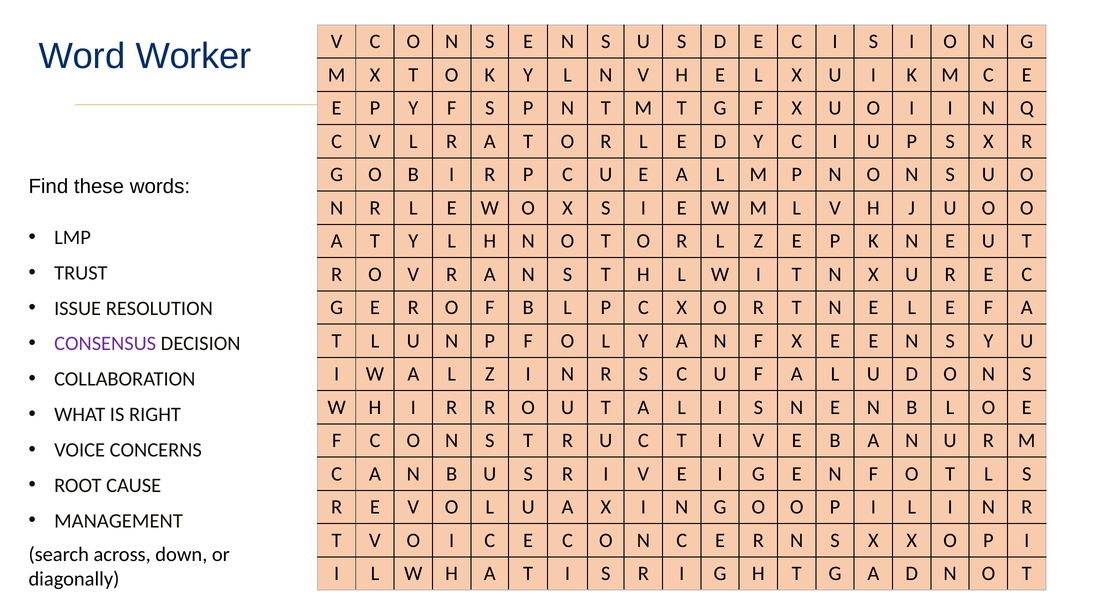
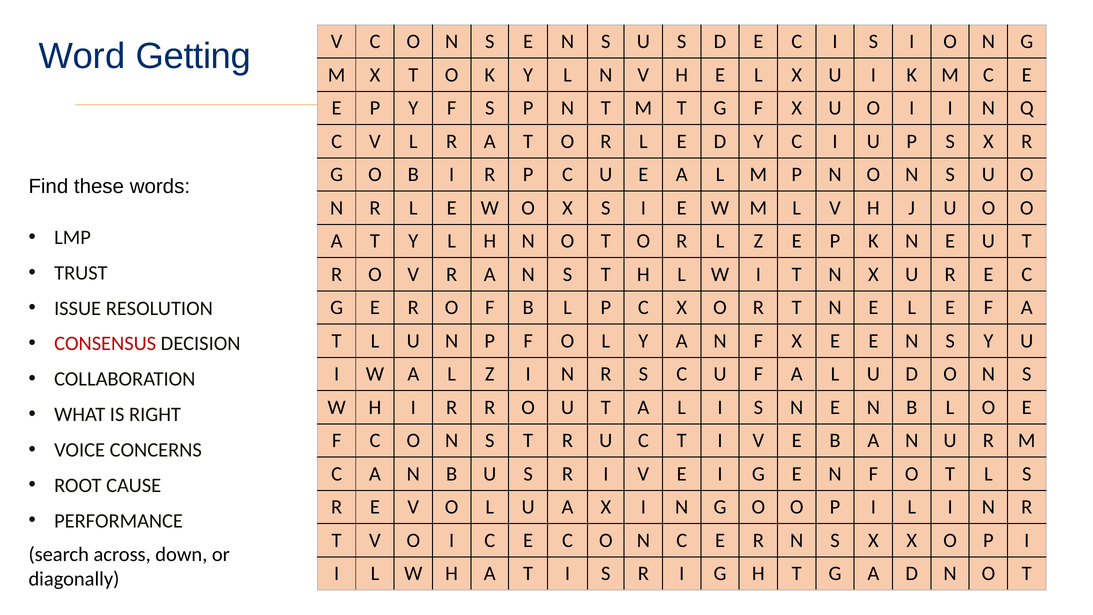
Worker: Worker -> Getting (193, 56)
CONSENSUS colour: purple -> red (105, 344)
MANAGEMENT: MANAGEMENT -> PERFORMANCE (119, 521)
